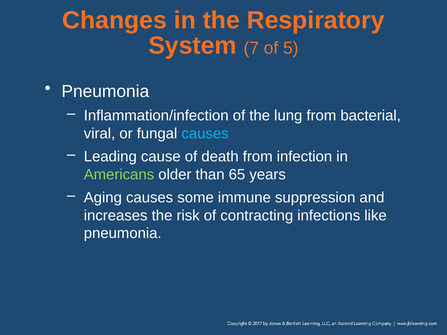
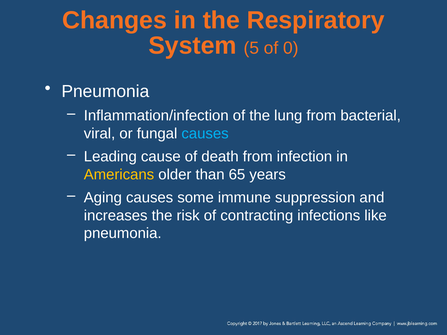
7: 7 -> 5 (251, 48)
5: 5 -> 0 (291, 48)
Americans colour: light green -> yellow (119, 175)
